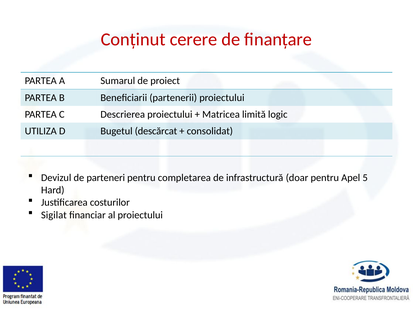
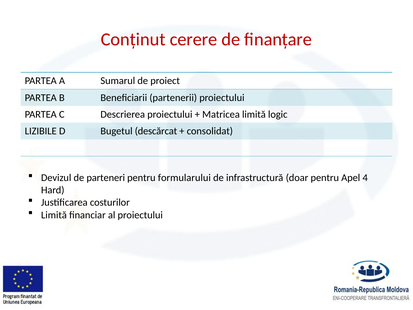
UTILIZA: UTILIZA -> LIZIBILE (41, 131)
completarea: completarea -> formularului (184, 178)
5: 5 -> 4 (365, 178)
Sigilat: Sigilat -> Limită (54, 215)
